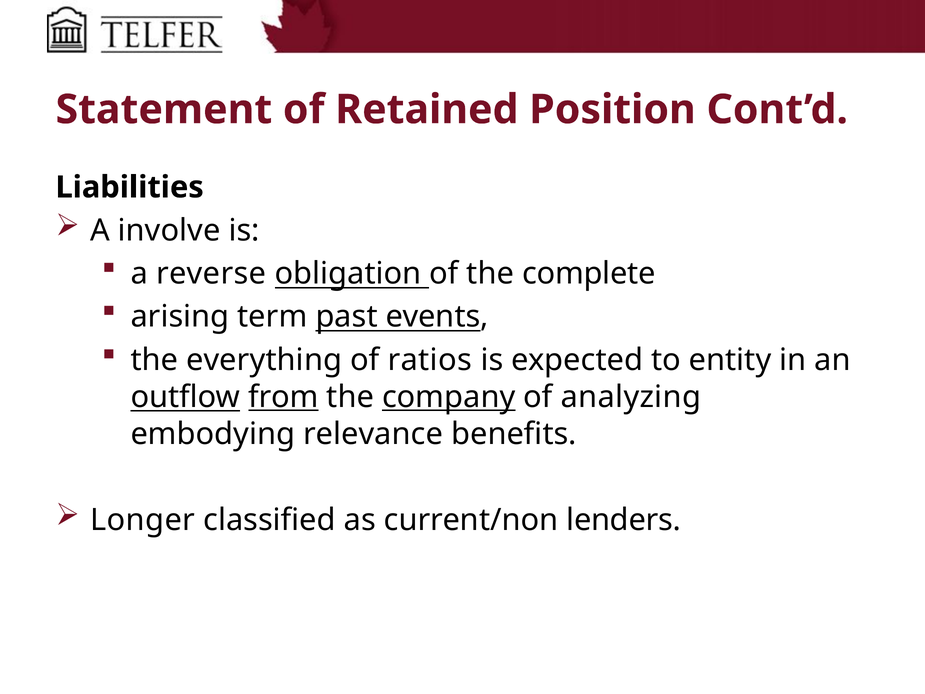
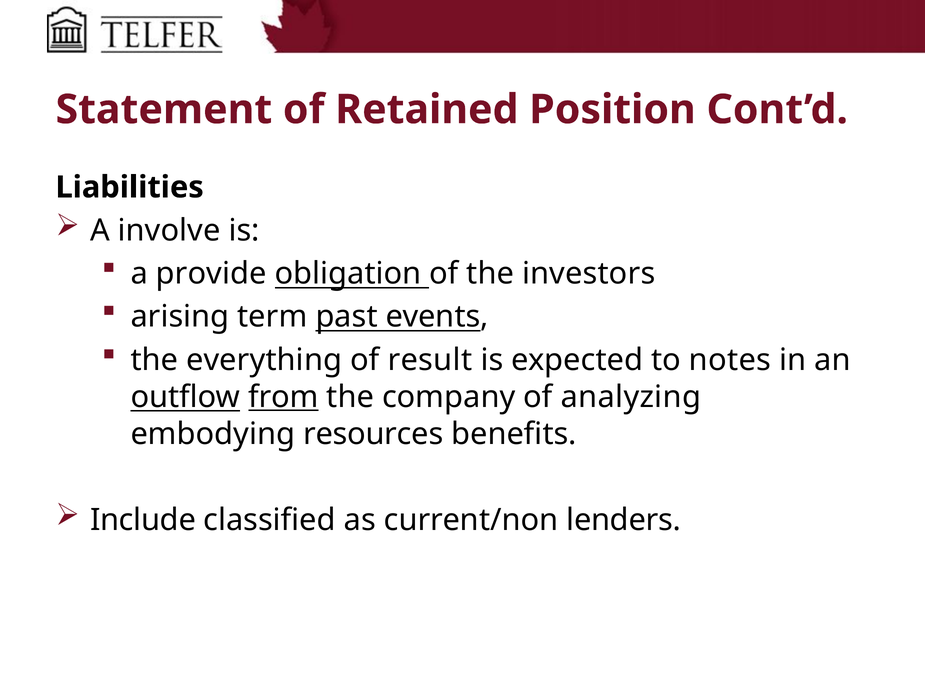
reverse: reverse -> provide (211, 273)
complete: complete -> investors (589, 273)
ratios: ratios -> result (430, 360)
entity: entity -> notes (730, 360)
company underline: present -> none (449, 397)
relevance: relevance -> resources (373, 434)
Longer: Longer -> Include (143, 520)
